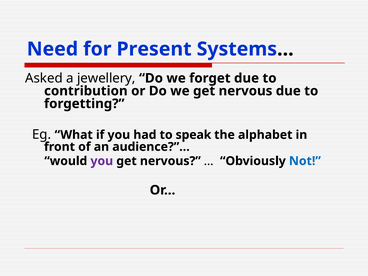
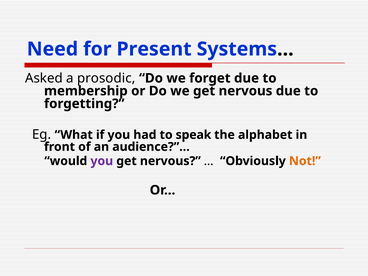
jewellery: jewellery -> prosodic (106, 78)
contribution: contribution -> membership (86, 91)
Not colour: blue -> orange (305, 161)
